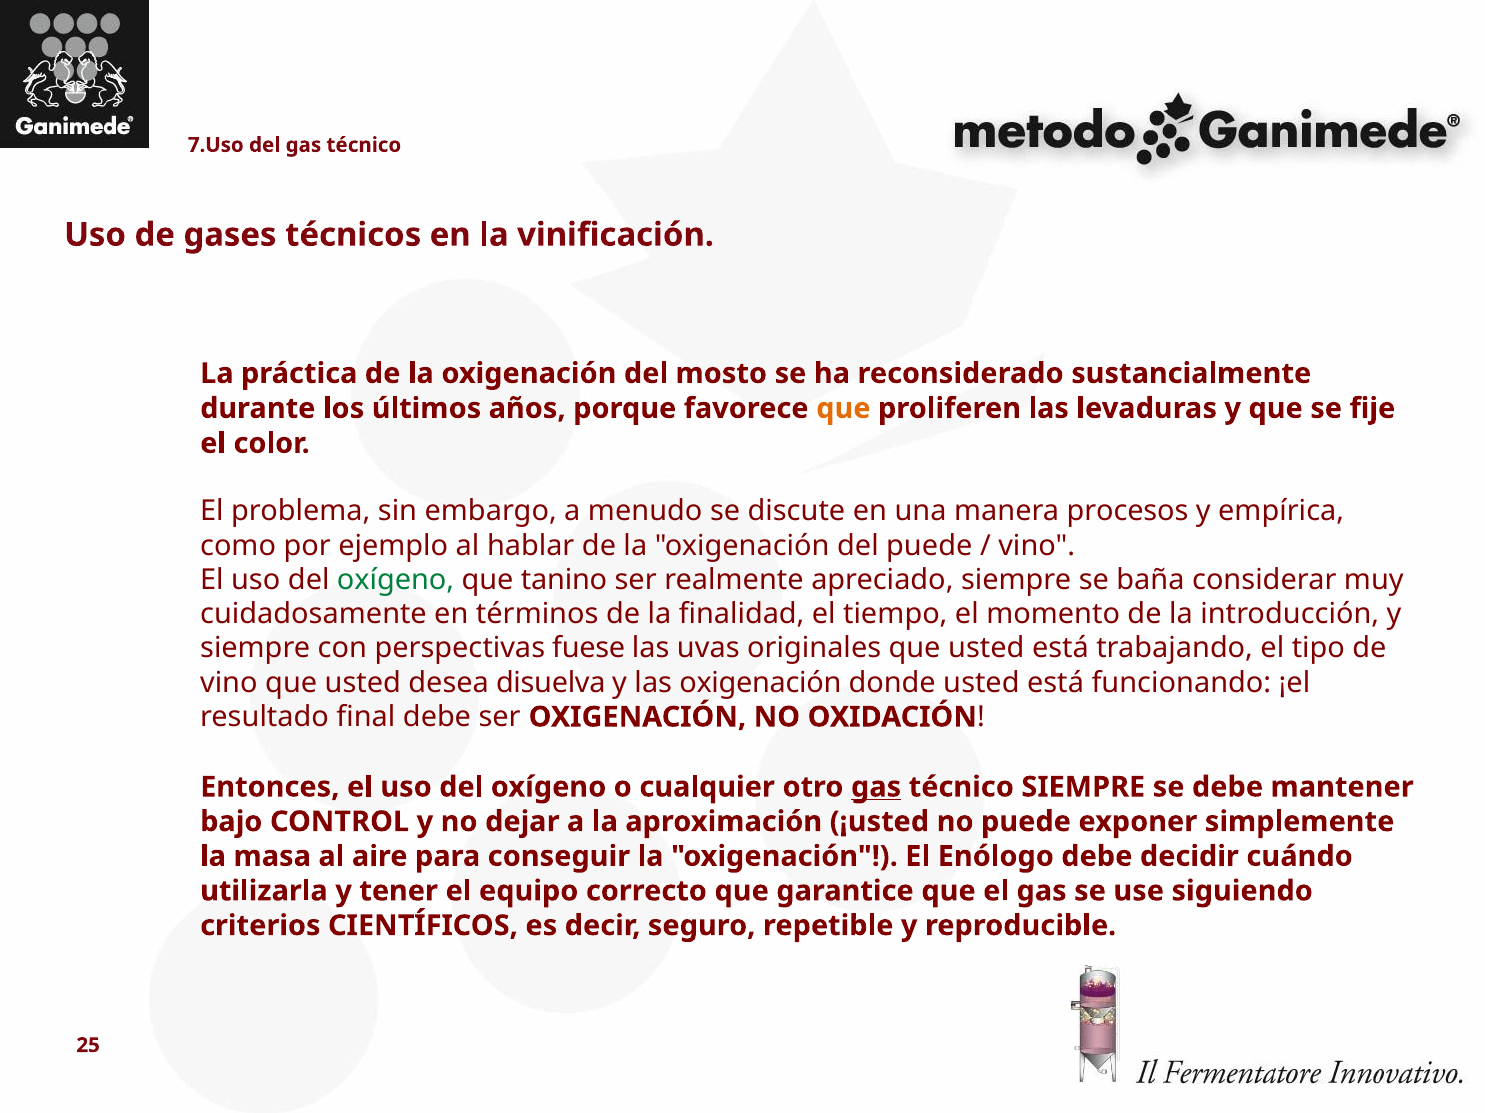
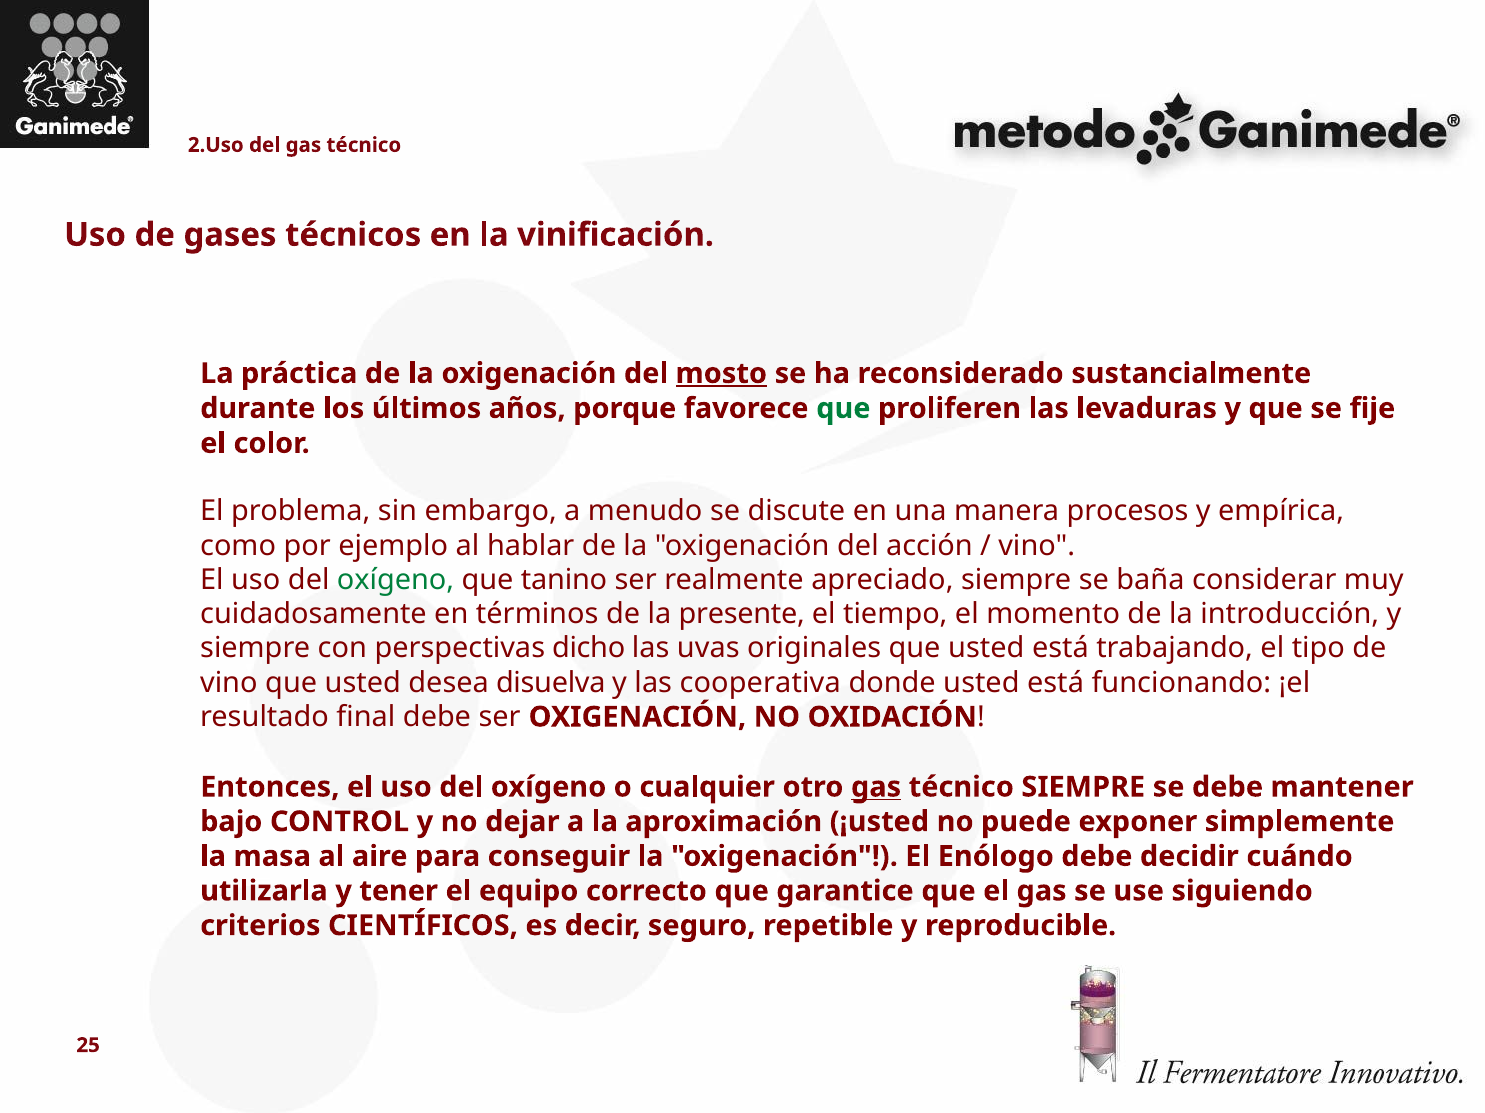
7.Uso: 7.Uso -> 2.Uso (216, 145)
mosto underline: none -> present (721, 374)
que colour: orange -> green (843, 409)
del puede: puede -> acción (929, 546)
finalidad: finalidad -> presente (742, 615)
fuese: fuese -> dicho (589, 649)
las oxigenación: oxigenación -> cooperativa (760, 683)
